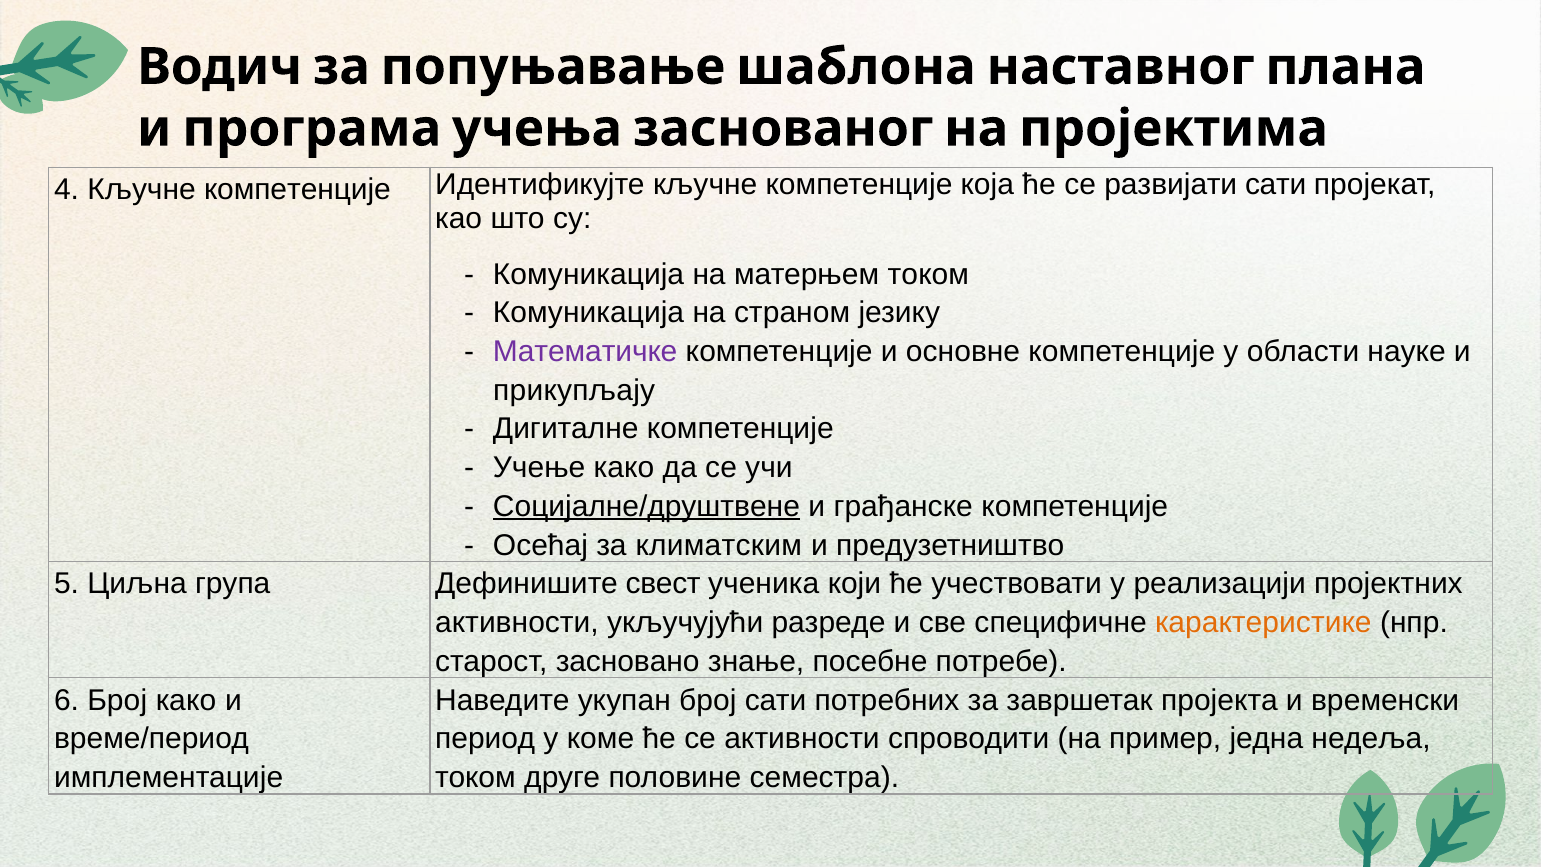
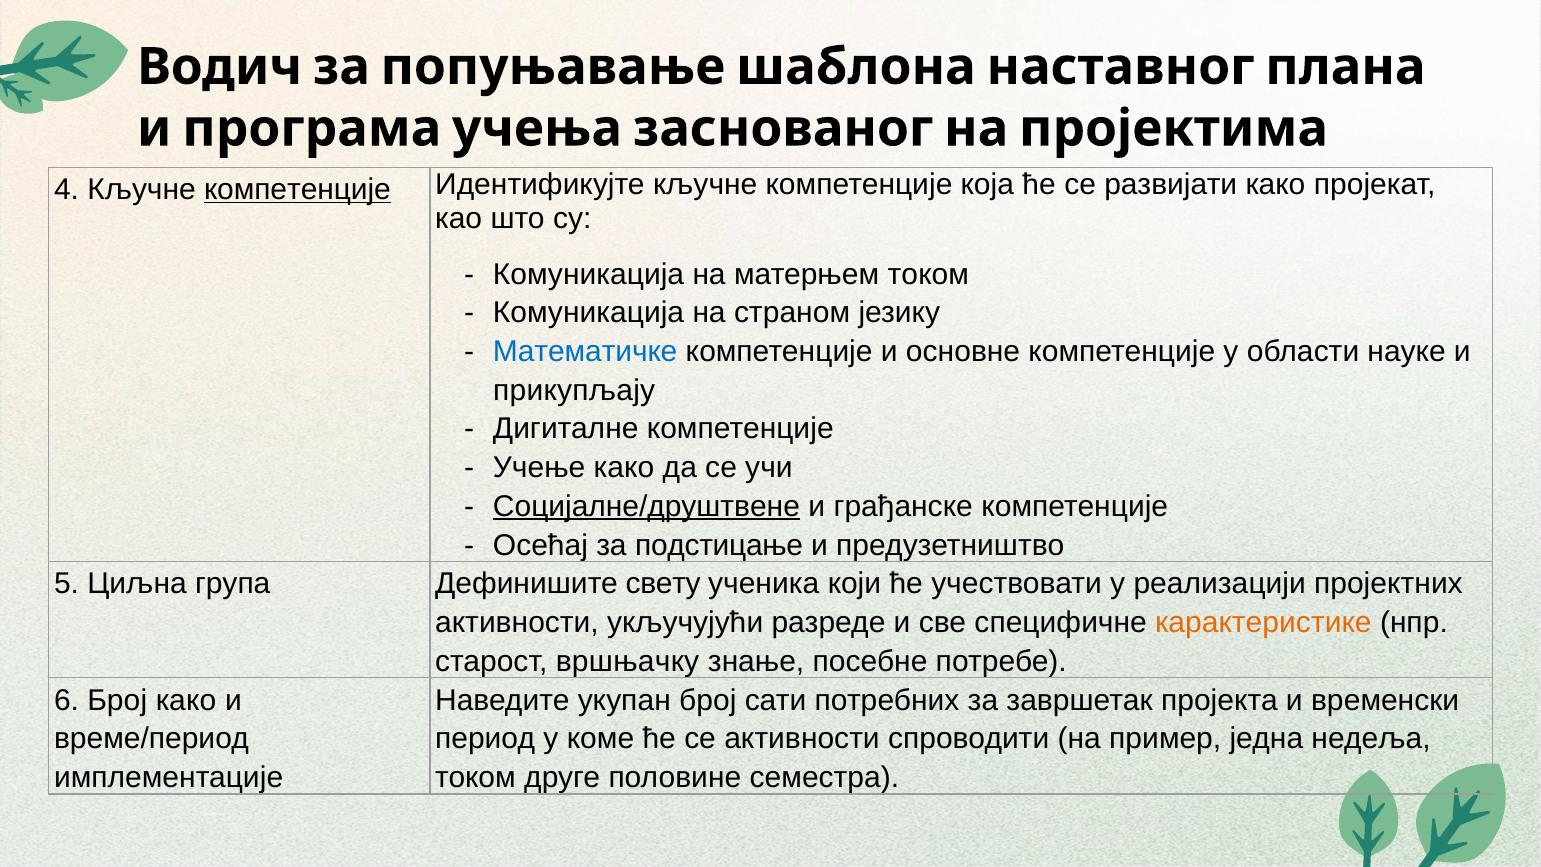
компетенције underline: none -> present (298, 190)
развијати сати: сати -> како (1275, 185)
Математичке colour: purple -> blue (585, 352)
климатским: климатским -> подстицање (719, 545)
свест: свест -> свету (663, 584)
засновано: засновано -> вршњачку (627, 661)
